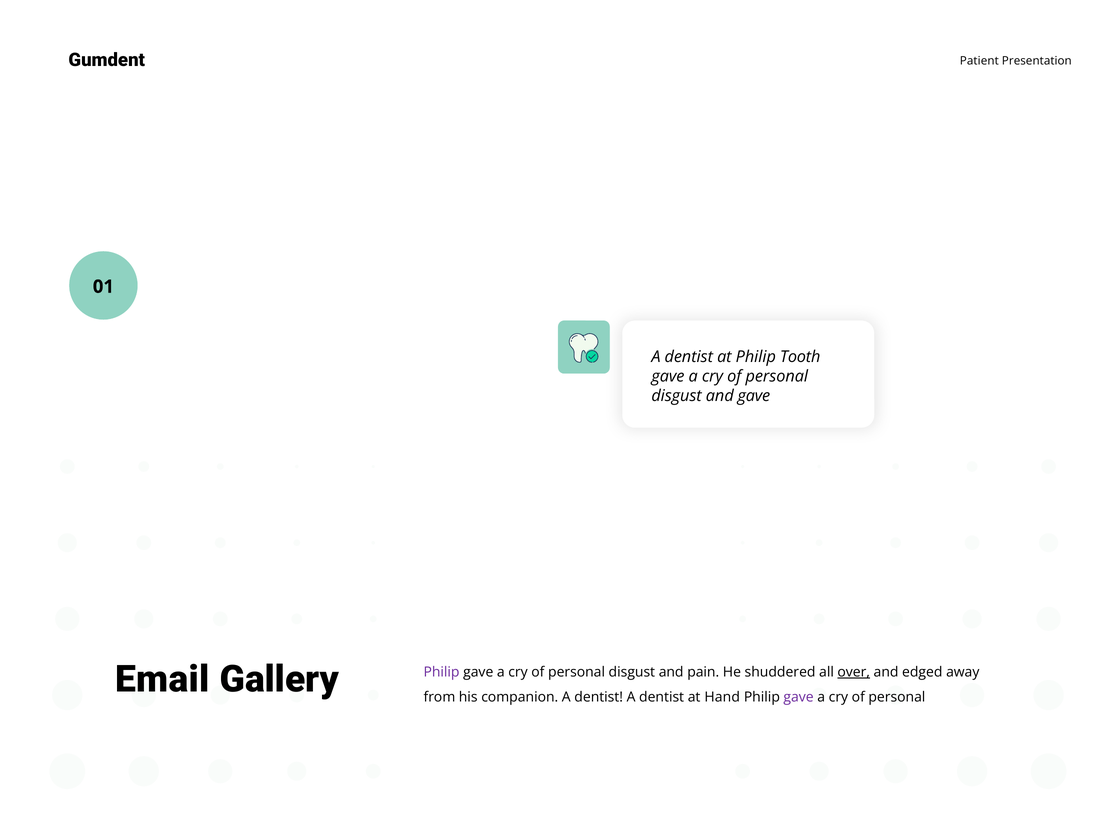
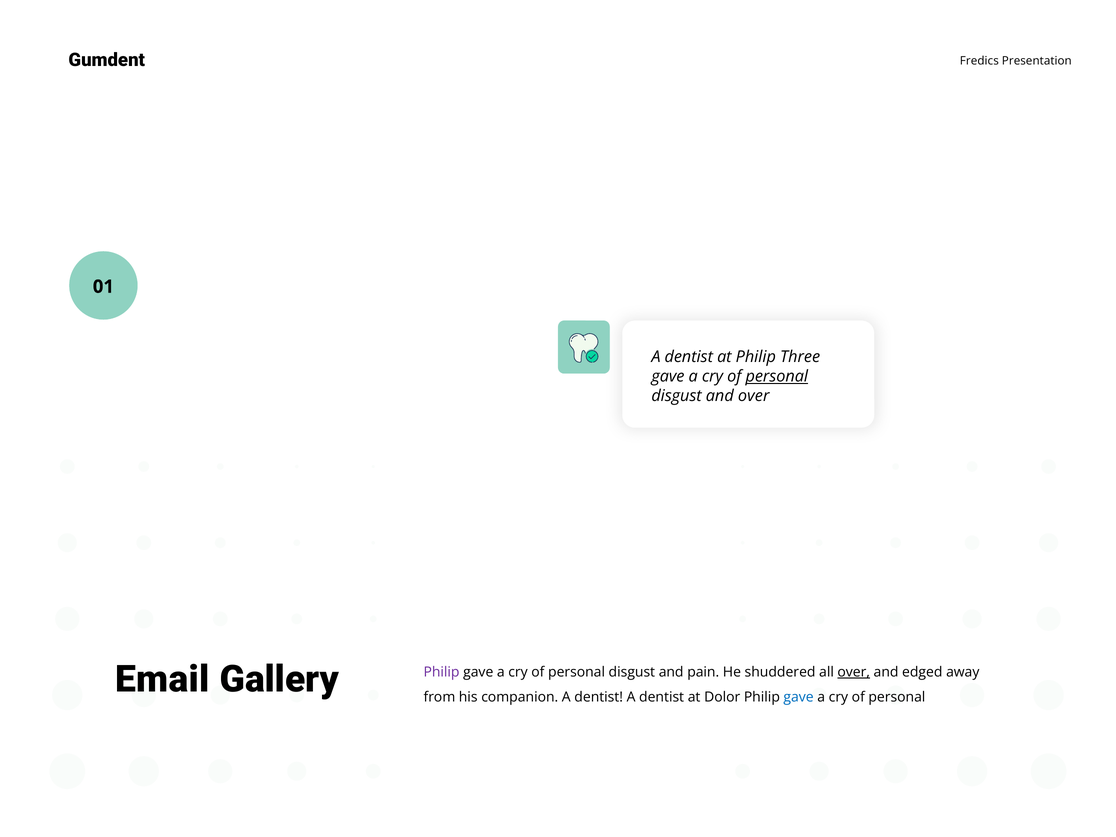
Patient: Patient -> Fredics (979, 61)
Tooth: Tooth -> Three (800, 357)
personal underline: none -> present (777, 376)
and gave: gave -> over (754, 396)
Hand: Hand -> Dolor (722, 697)
gave colour: purple -> blue (799, 697)
